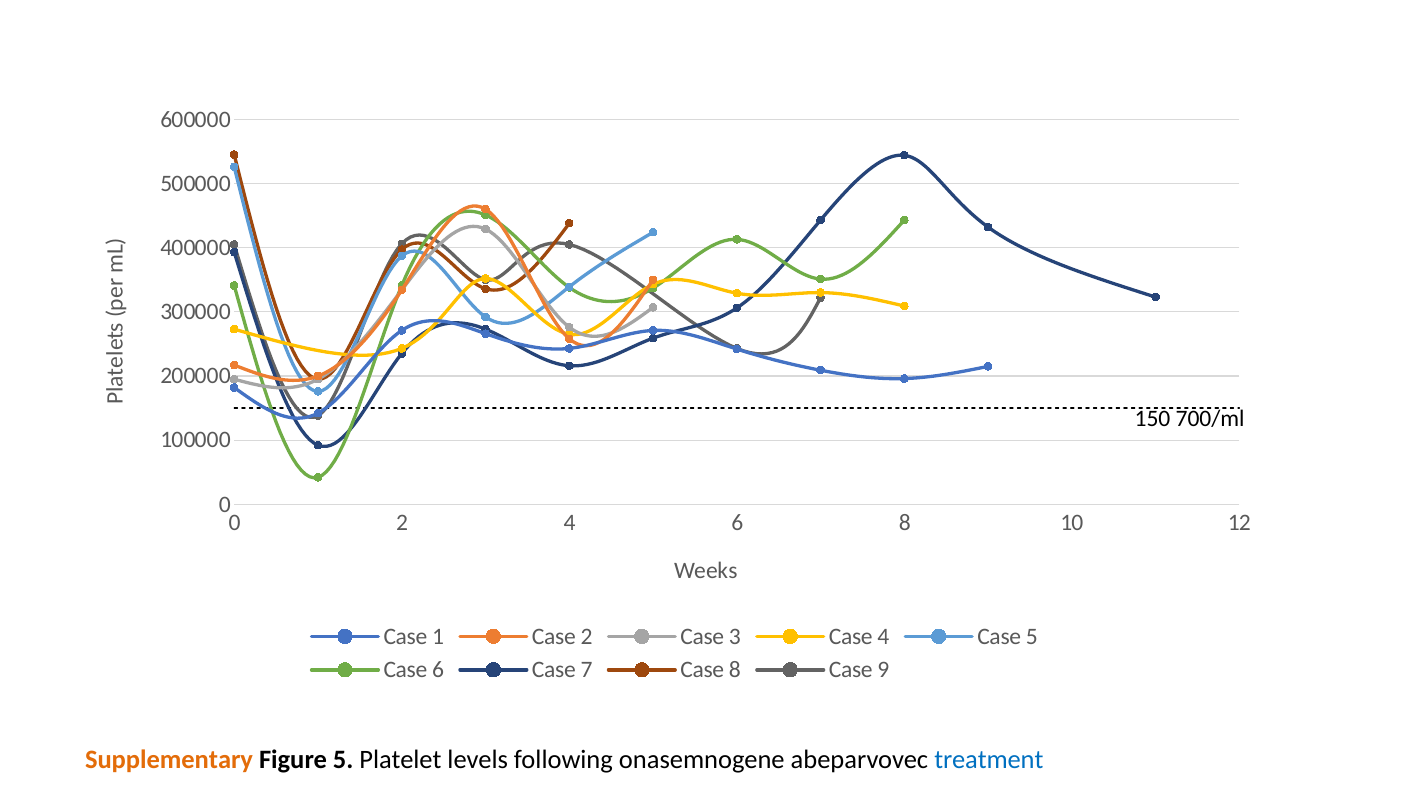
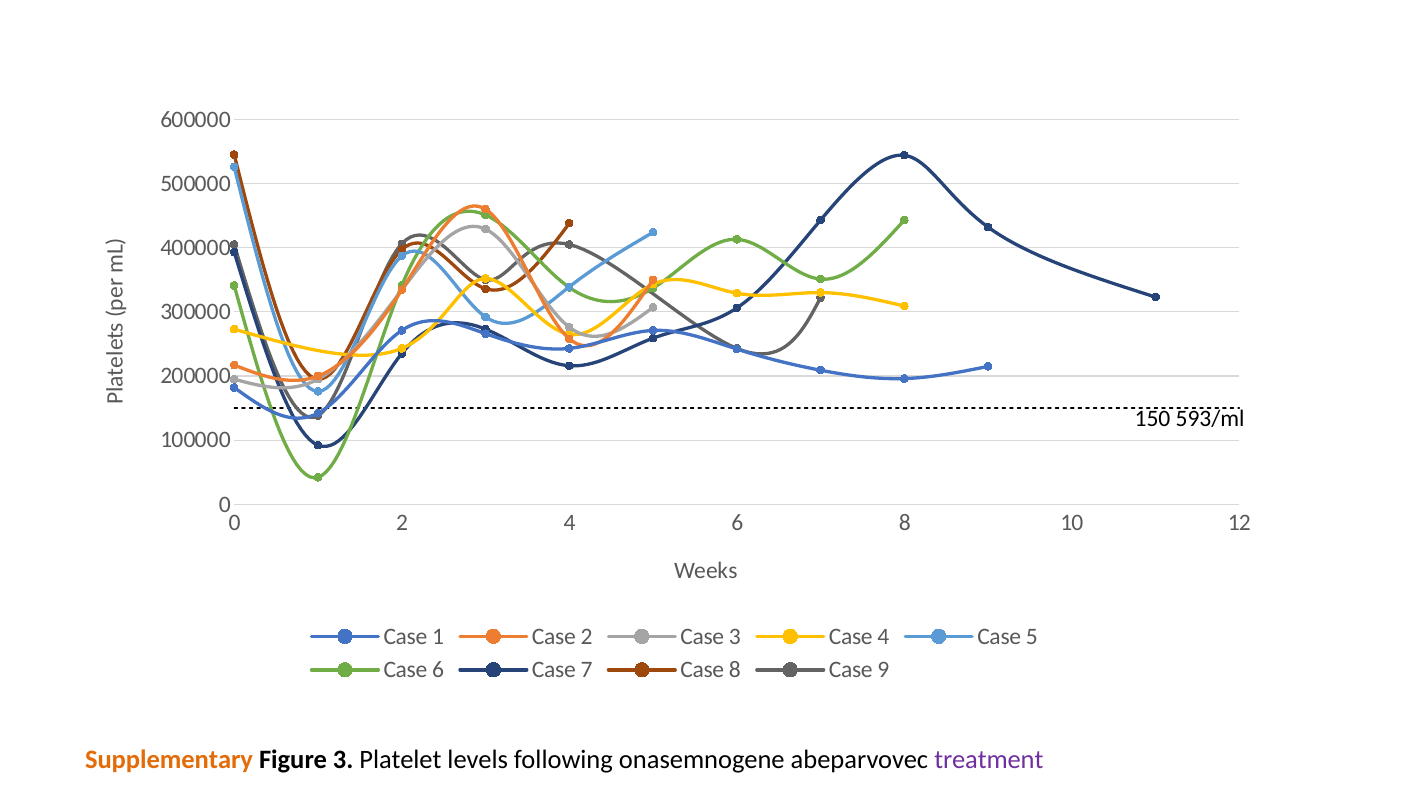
700/ml: 700/ml -> 593/ml (1210, 419)
Figure 5: 5 -> 3 (343, 760)
treatment colour: blue -> purple (989, 760)
